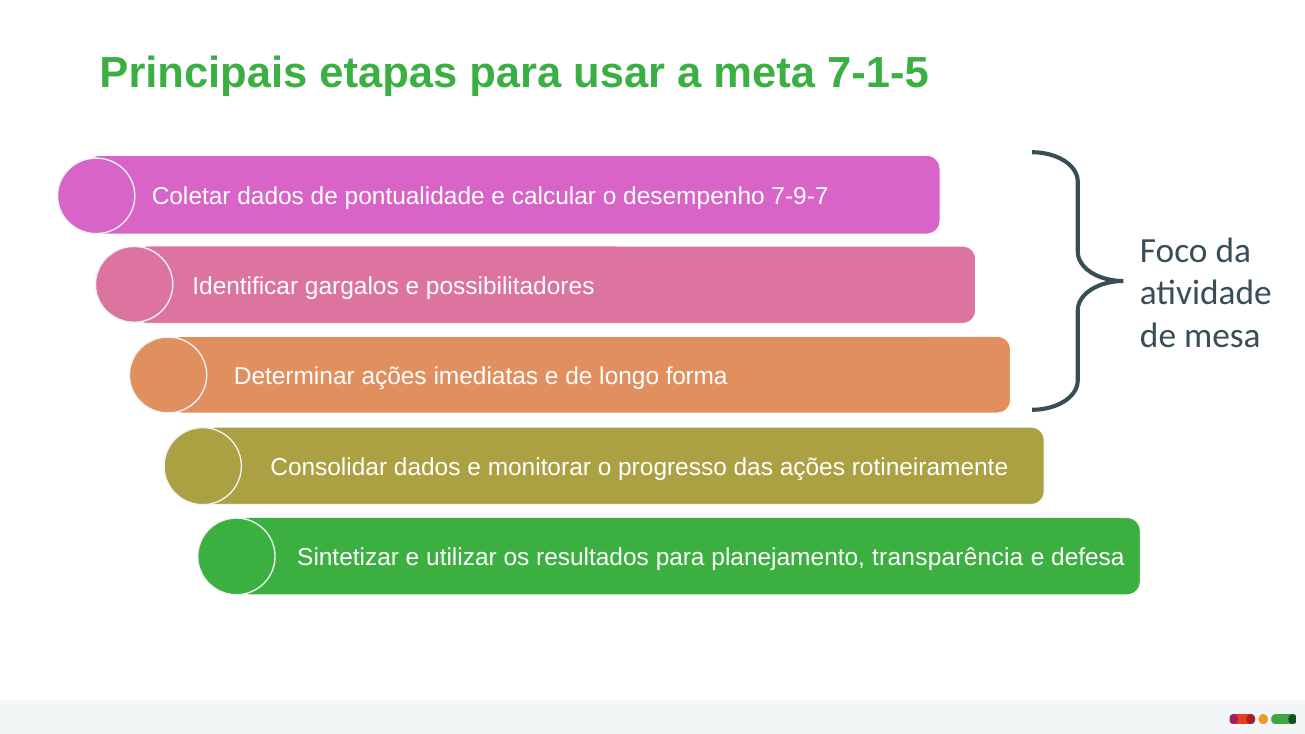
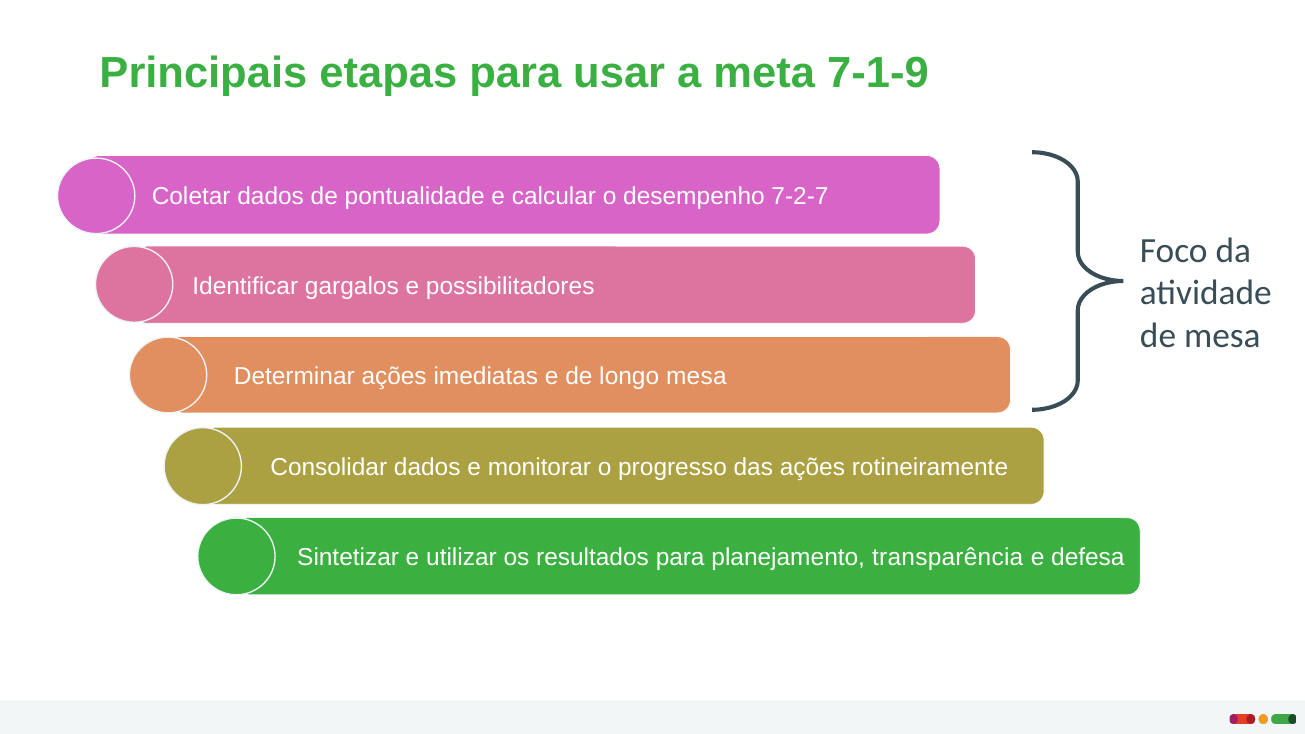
7-1-5: 7-1-5 -> 7-1-9 (878, 73)
7-9-7: 7-9-7 -> 7-2-7 (800, 196)
longo forma: forma -> mesa (696, 376)
